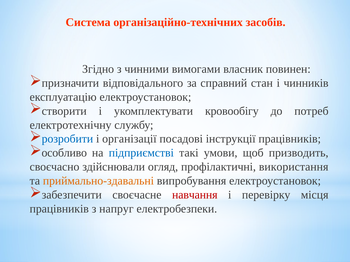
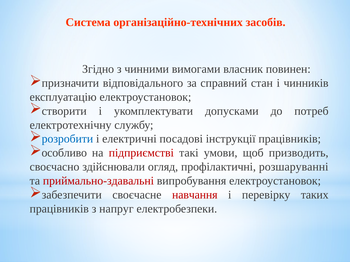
кровообігу: кровообігу -> допусками (232, 111)
організації: організації -> електричні (129, 139)
підприємстві colour: blue -> red (141, 153)
використання: використання -> розшаруванні (294, 167)
приймально-здавальні colour: orange -> red (98, 181)
місця: місця -> таких (315, 195)
